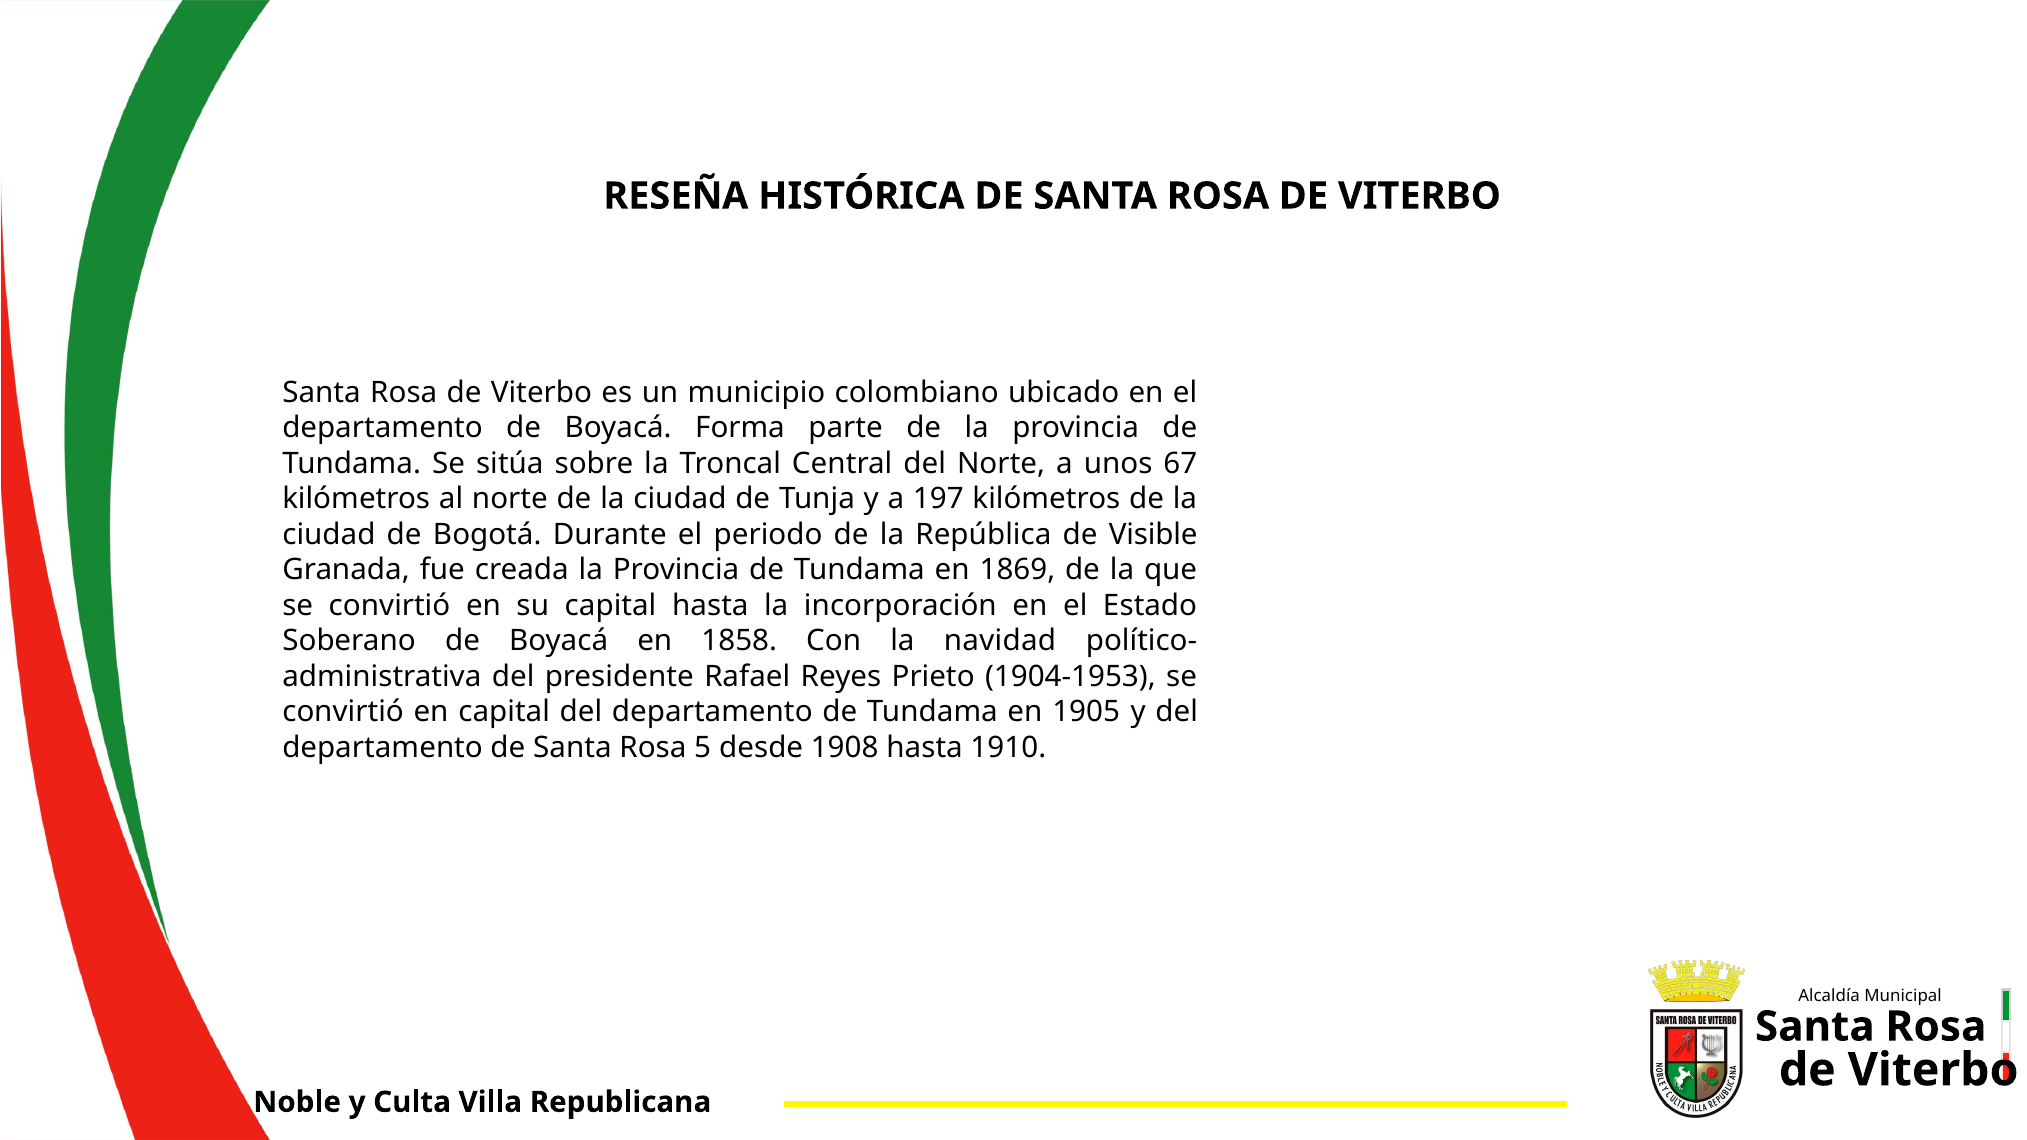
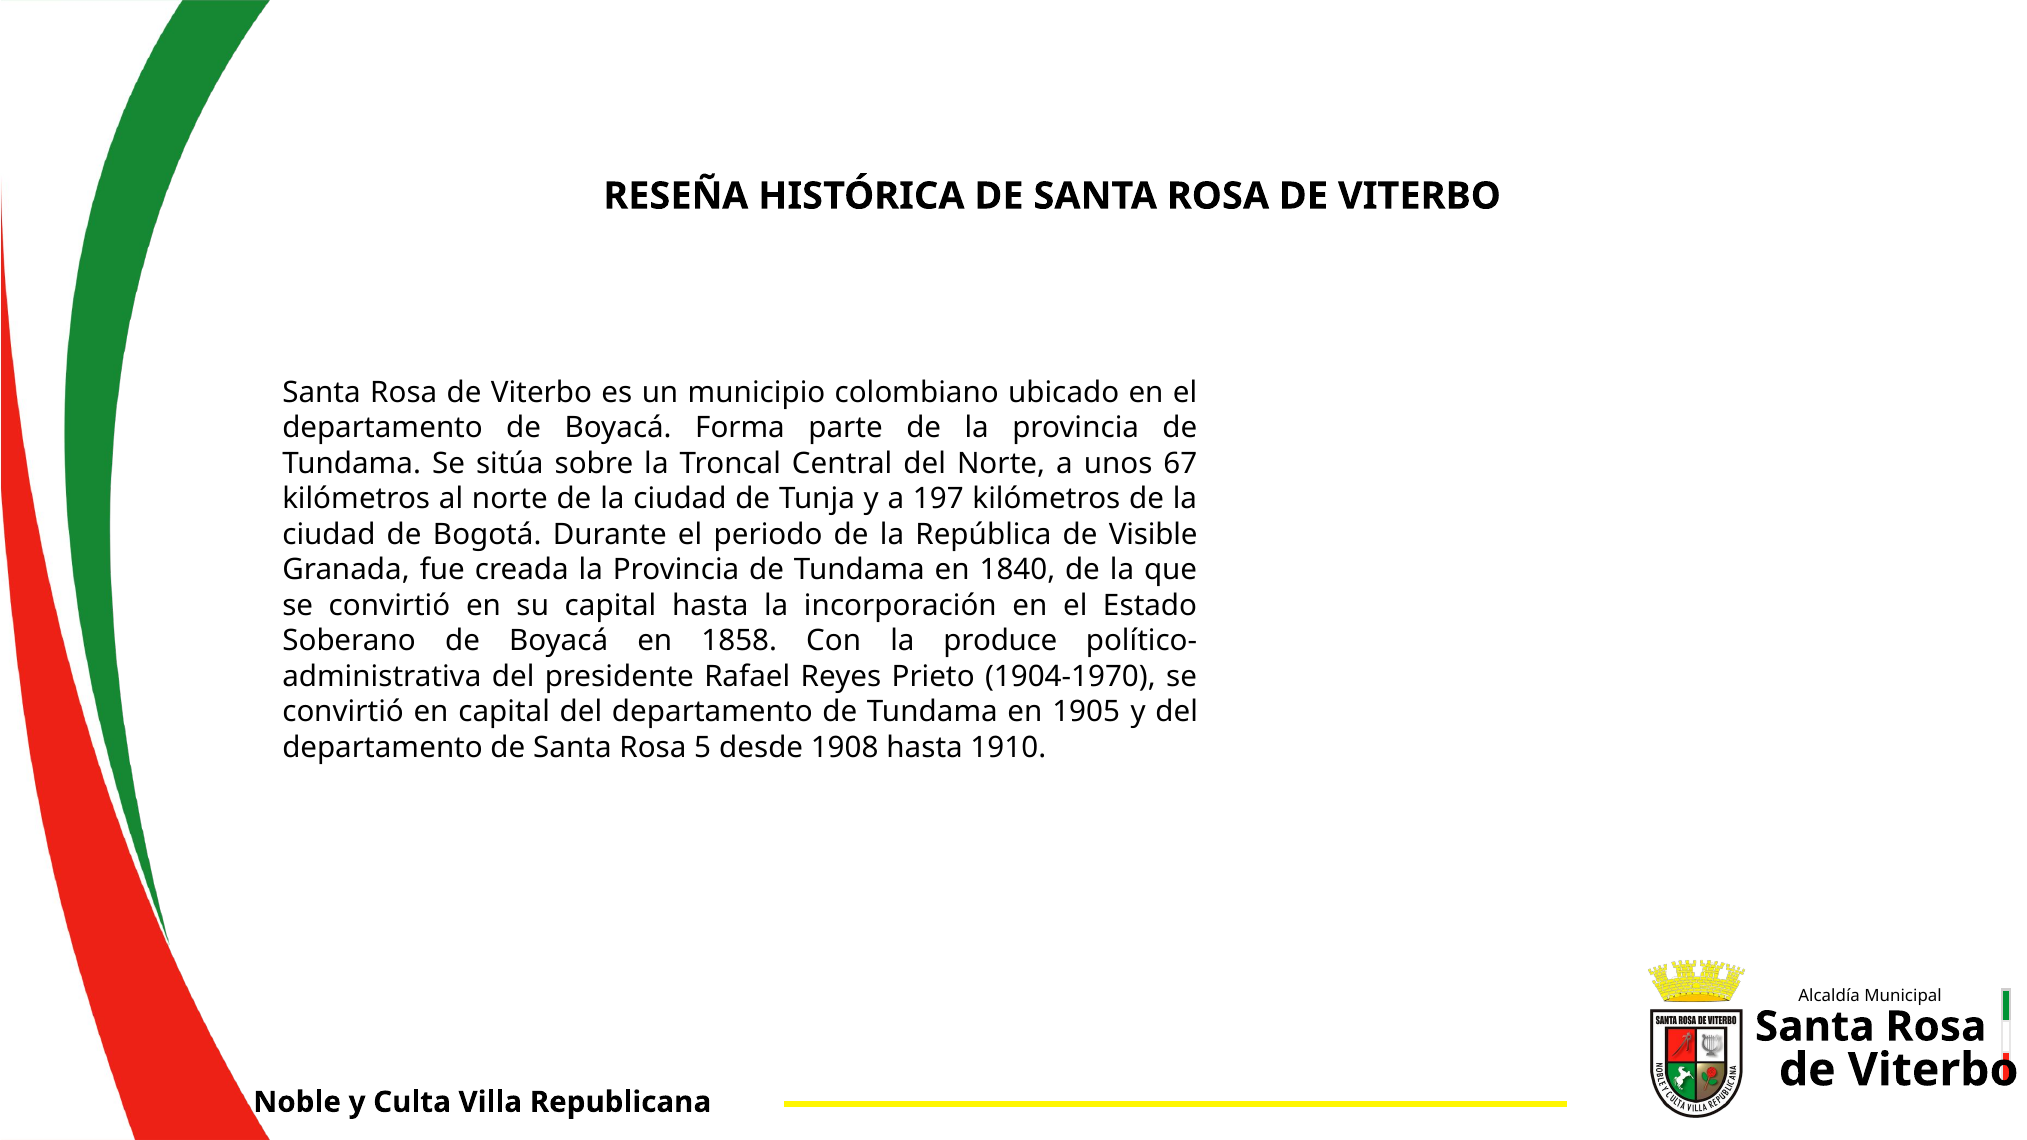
1869: 1869 -> 1840 (1017, 570)
navidad: navidad -> produce (1000, 641)
1904-1953: 1904-1953 -> 1904-1970 (1070, 677)
